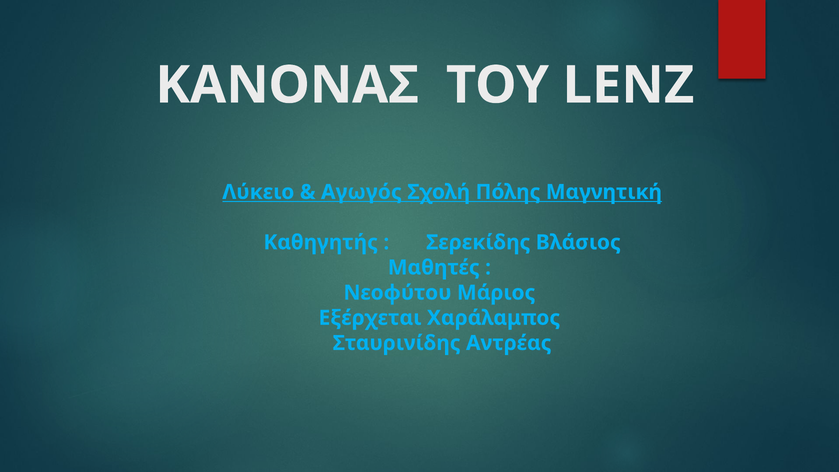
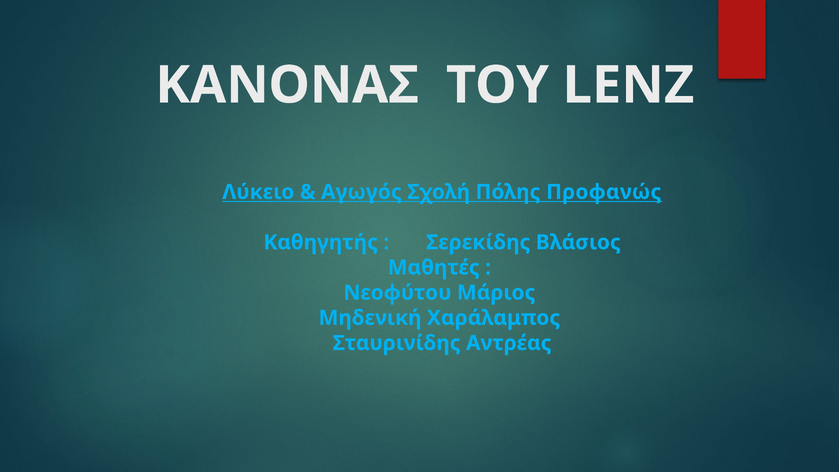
Μαγνητική: Μαγνητική -> Προφανώς (604, 192)
Εξέρχεται: Εξέρχεται -> Μηδενική (370, 318)
